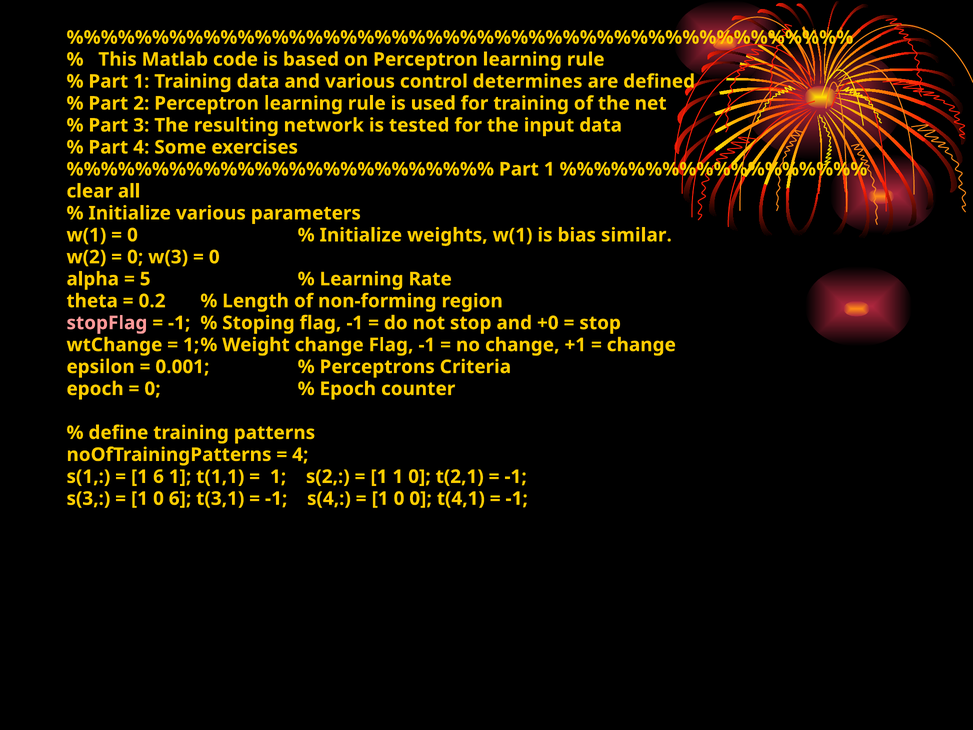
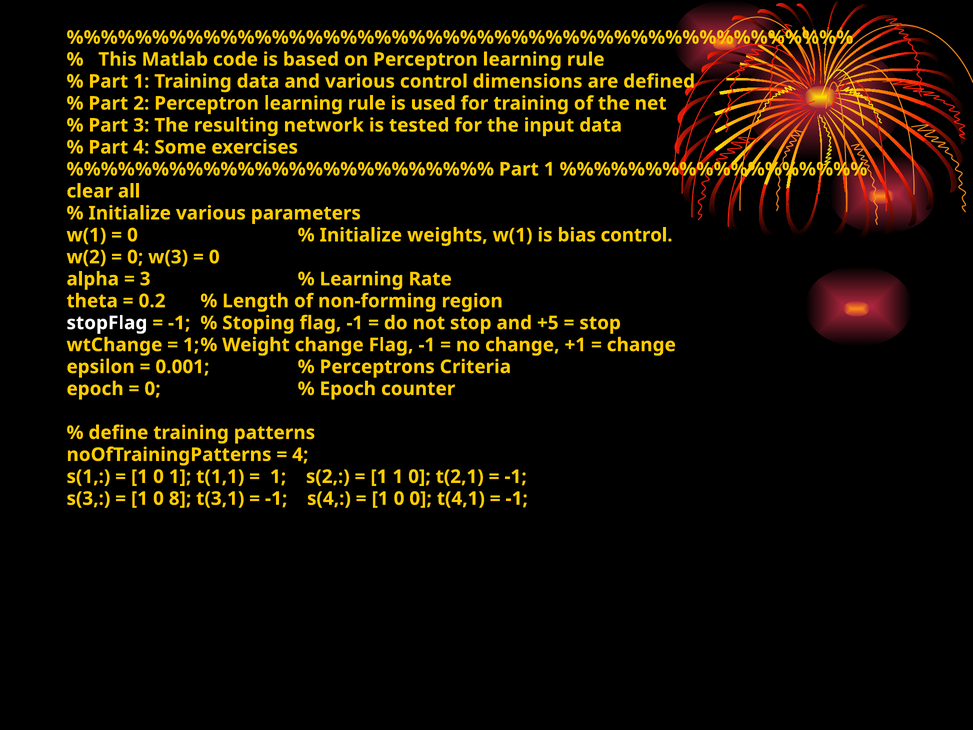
determines: determines -> dimensions (528, 81)
bias similar: similar -> control (637, 235)
5: 5 -> 3 (145, 279)
stopFlag colour: pink -> white (107, 323)
+0: +0 -> +5 (548, 323)
6: 6 -> 0 (159, 477)
0 6: 6 -> 8 (180, 498)
